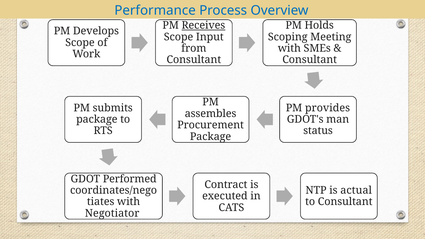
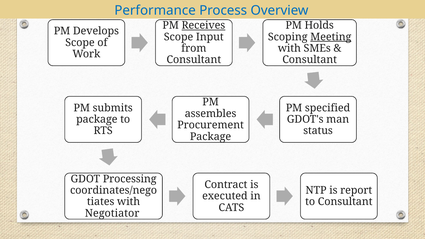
Meeting underline: none -> present (331, 37)
provides: provides -> specified (328, 108)
Performed: Performed -> Processing (130, 179)
actual: actual -> report (356, 190)
